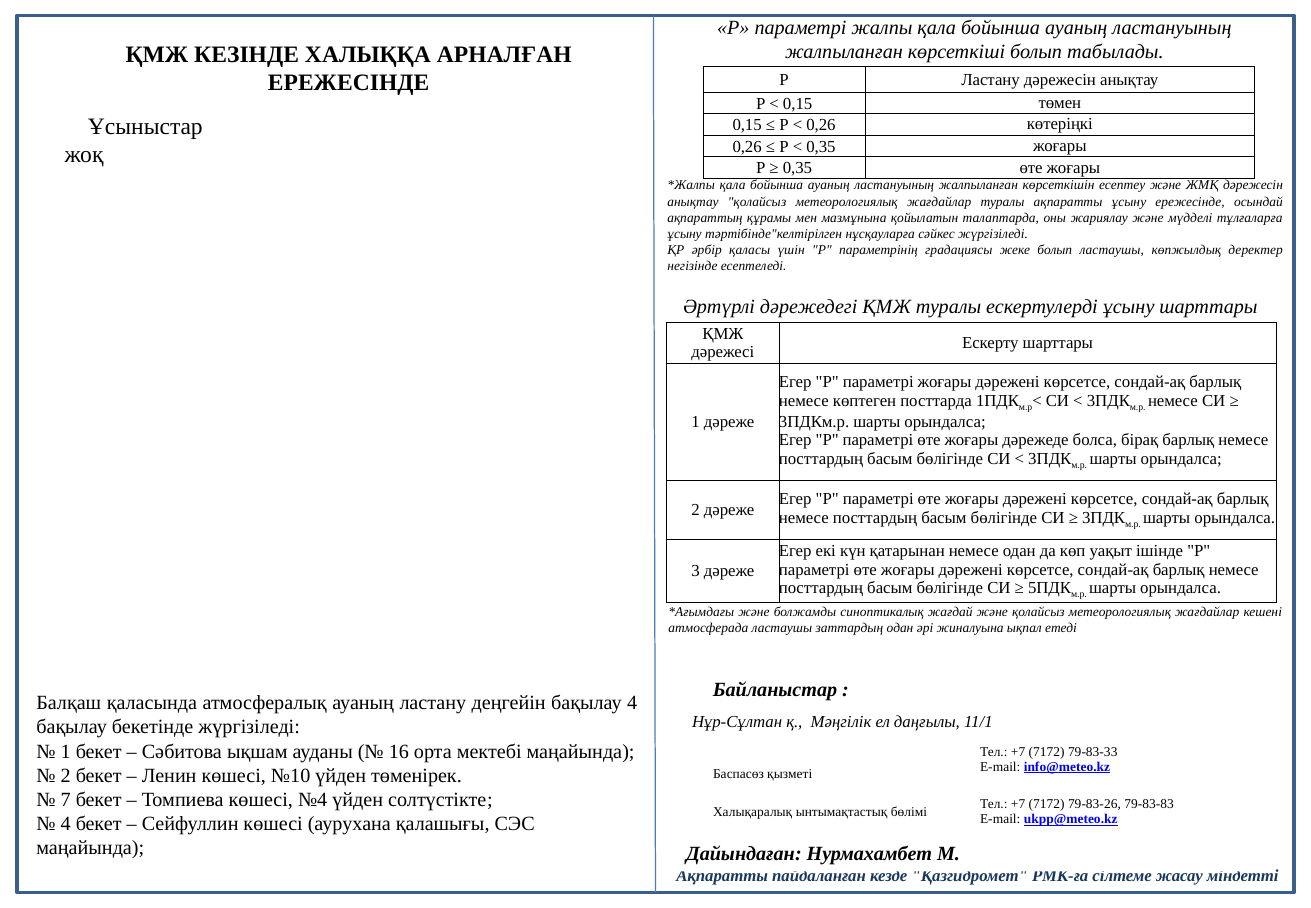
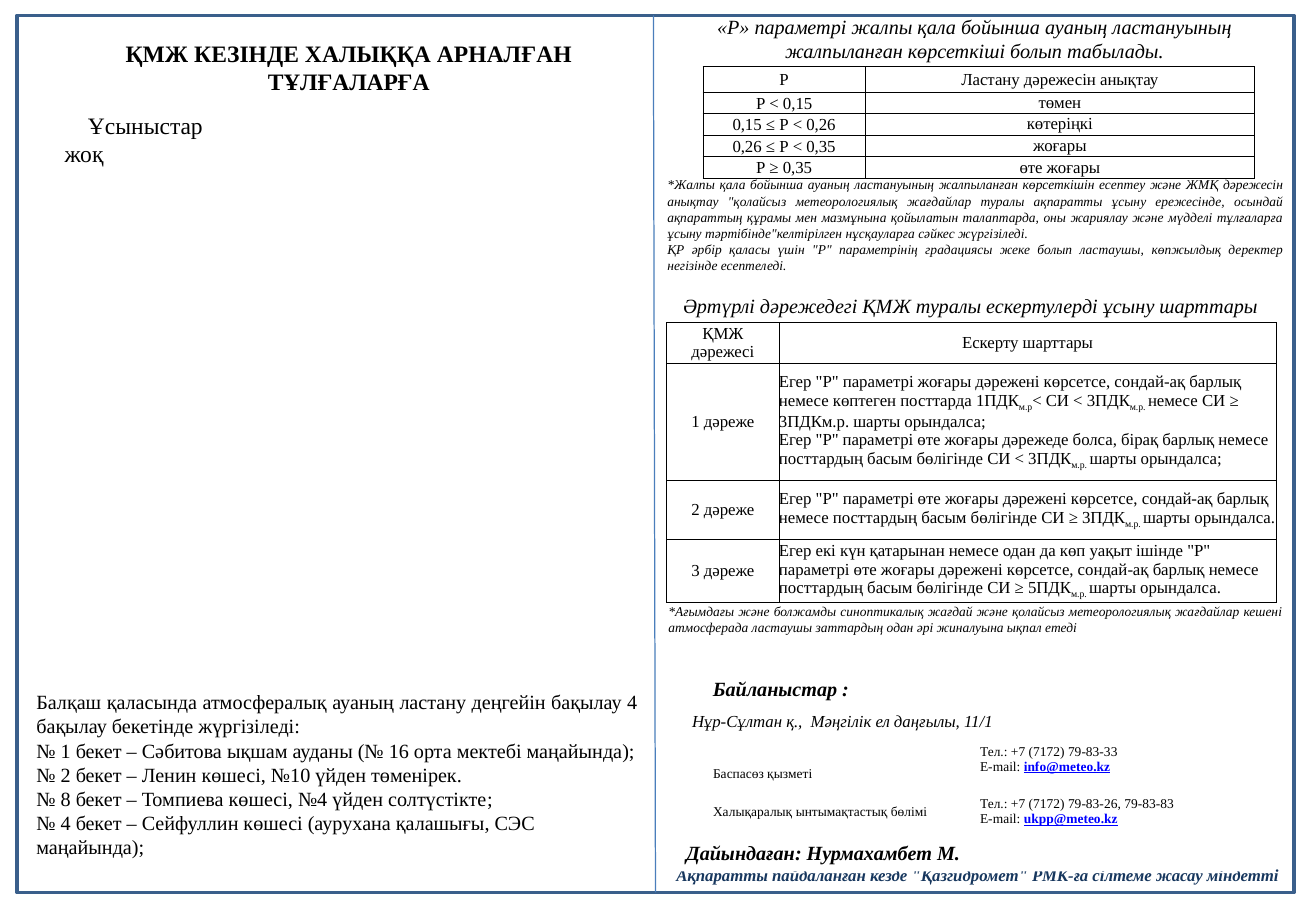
ЕРЕЖЕСІНДЕ: ЕРЕЖЕСІНДЕ -> ТҰЛҒАЛАРҒА (349, 83)
7: 7 -> 8 (66, 800)
